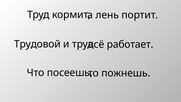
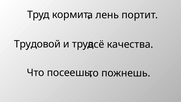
работает: работает -> качества (130, 44)
